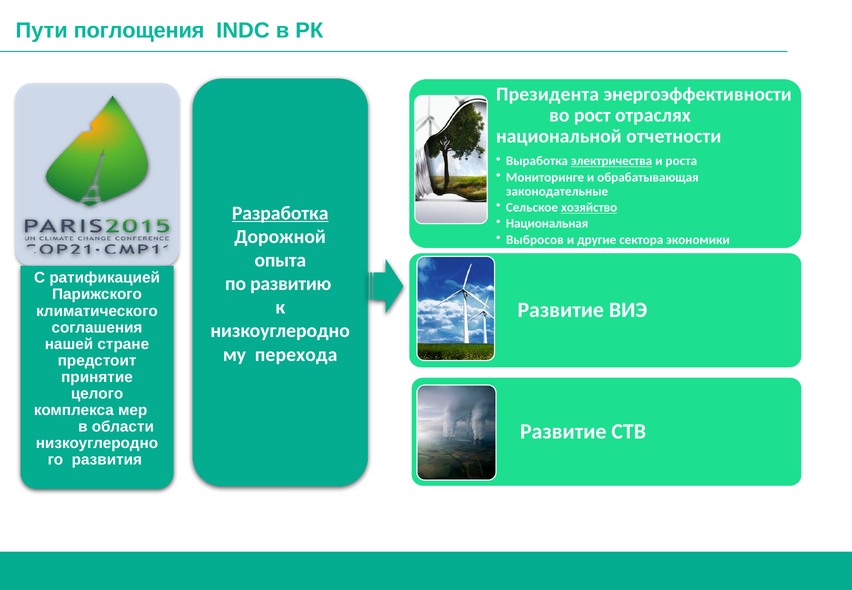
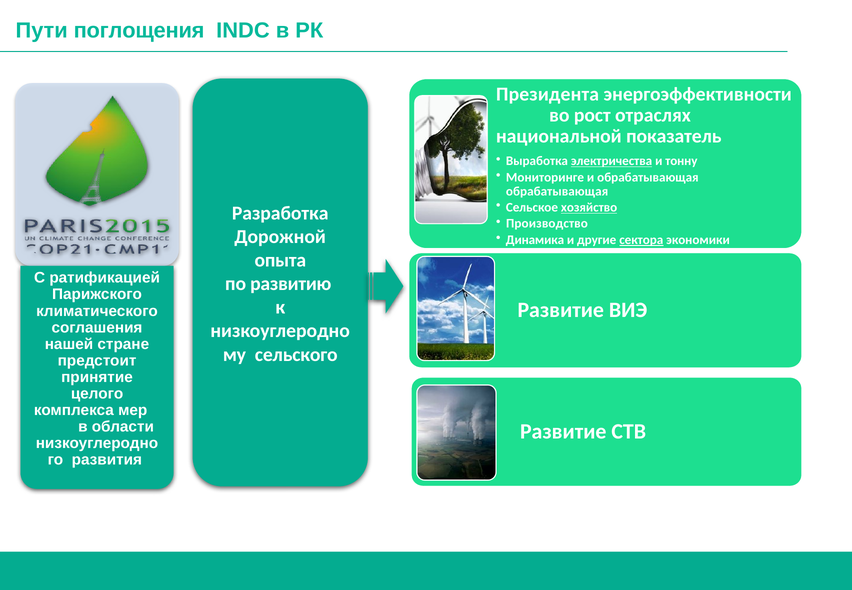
отчетности: отчетности -> показатель (674, 137)
роста: роста -> тонну (681, 161)
законодательные: законодательные -> обрабатывающая (557, 191)
Разработка underline: present -> none (280, 213)
Национальная: Национальная -> Производство (547, 224)
Выбросов: Выбросов -> Динамика (535, 240)
сектора underline: none -> present (641, 240)
перехода: перехода -> сельского (296, 355)
